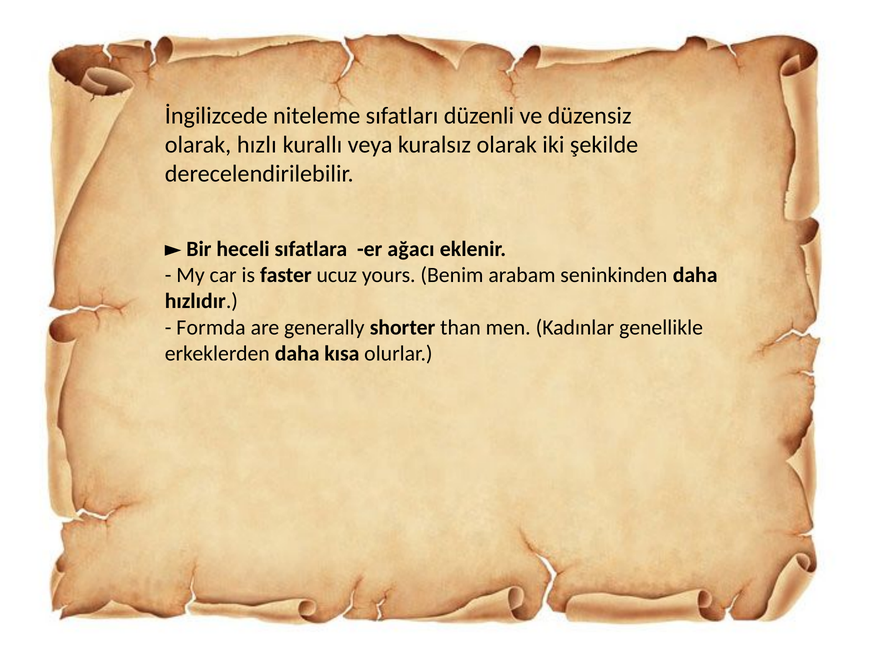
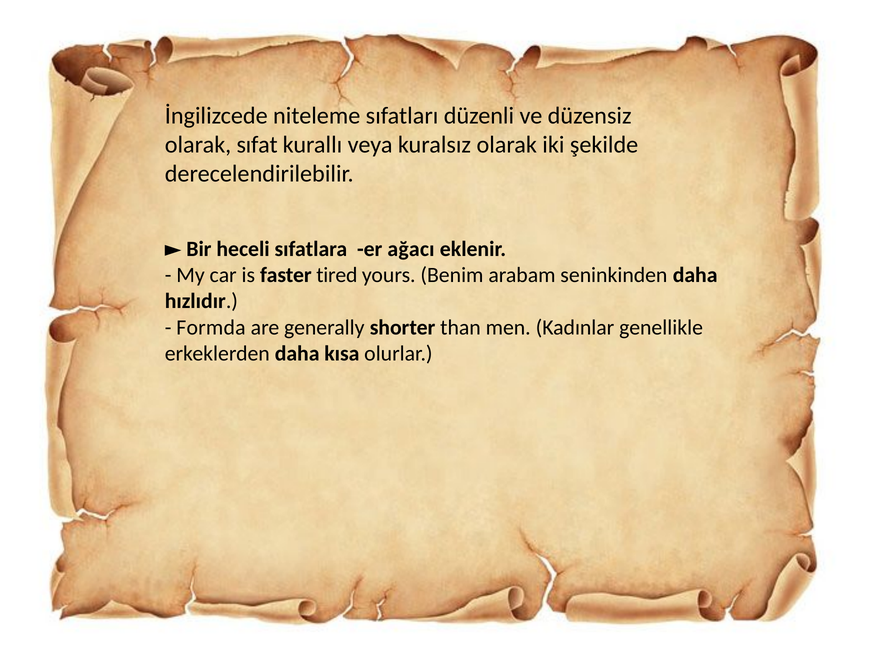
hızlı: hızlı -> sıfat (257, 145)
ucuz: ucuz -> tired (337, 275)
